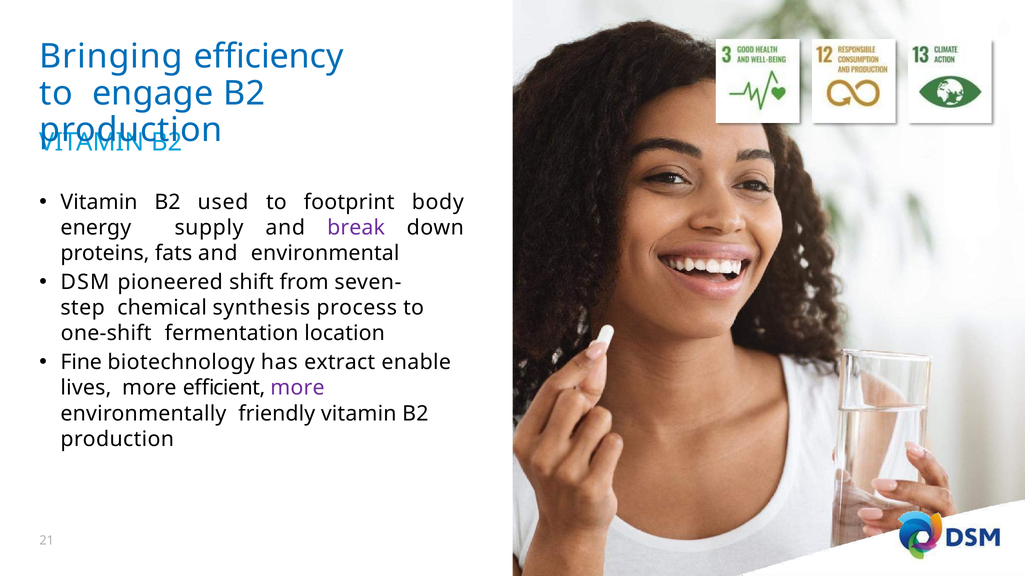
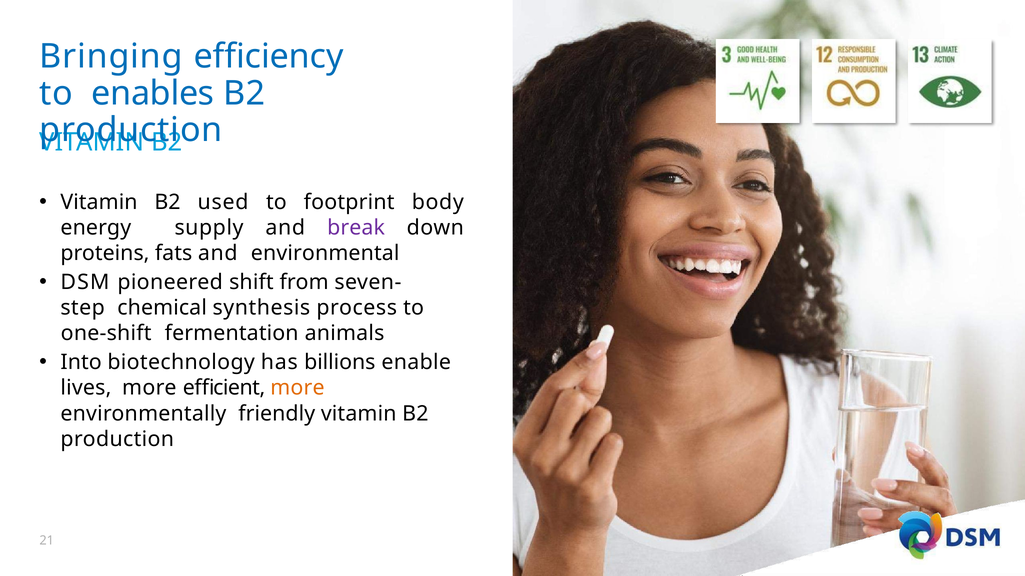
engage: engage -> enables (153, 93)
location: location -> animals (345, 334)
Fine: Fine -> Into (81, 363)
extract: extract -> billions (340, 363)
more colour: purple -> orange (297, 388)
